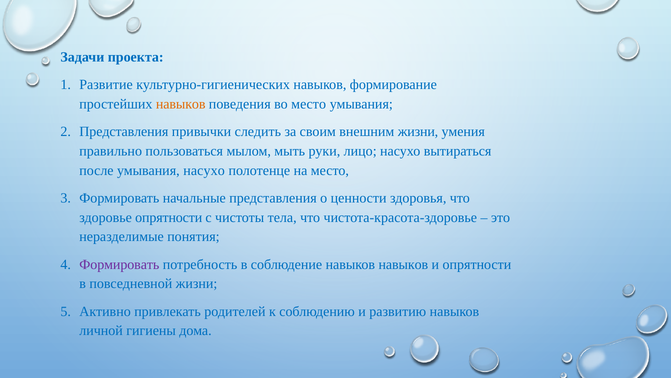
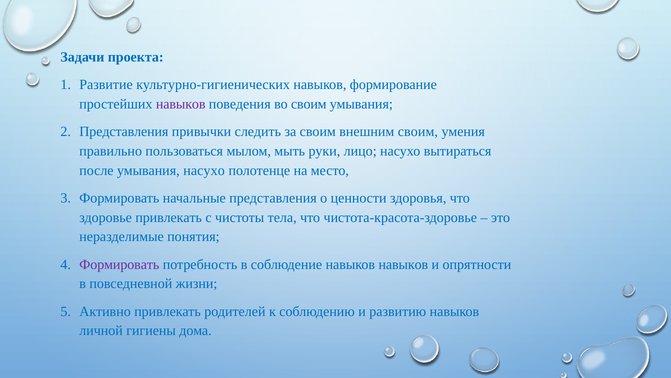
навыков colour: orange -> purple (181, 104)
во место: место -> своим (309, 104)
внешним жизни: жизни -> своим (418, 132)
здоровье опрятности: опрятности -> привлекать (169, 217)
